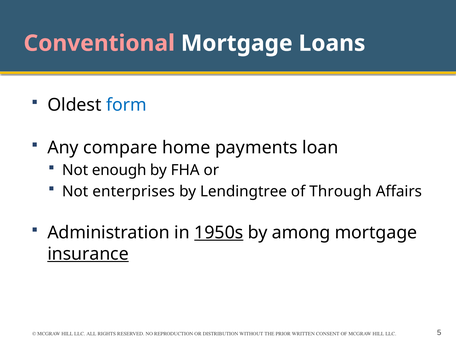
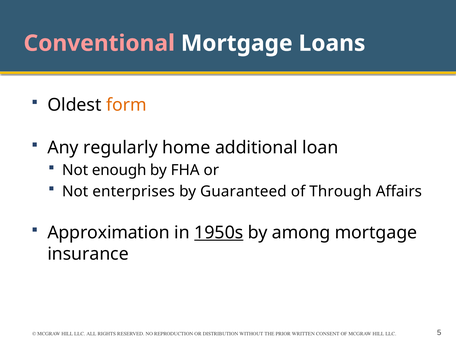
form colour: blue -> orange (126, 105)
compare: compare -> regularly (121, 148)
payments: payments -> additional (256, 148)
Lendingtree: Lendingtree -> Guaranteed (243, 191)
Administration: Administration -> Approximation (109, 233)
insurance underline: present -> none (88, 254)
